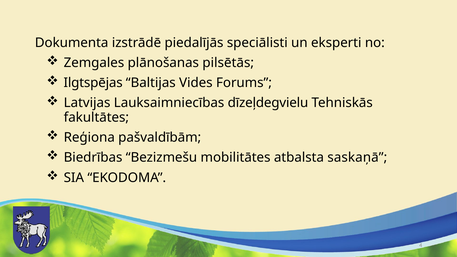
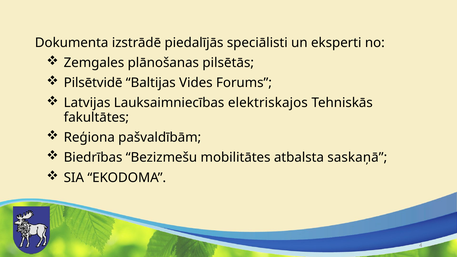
Ilgtspējas: Ilgtspējas -> Pilsētvidē (93, 83)
dīzeļdegvielu: dīzeļdegvielu -> elektriskajos (268, 103)
